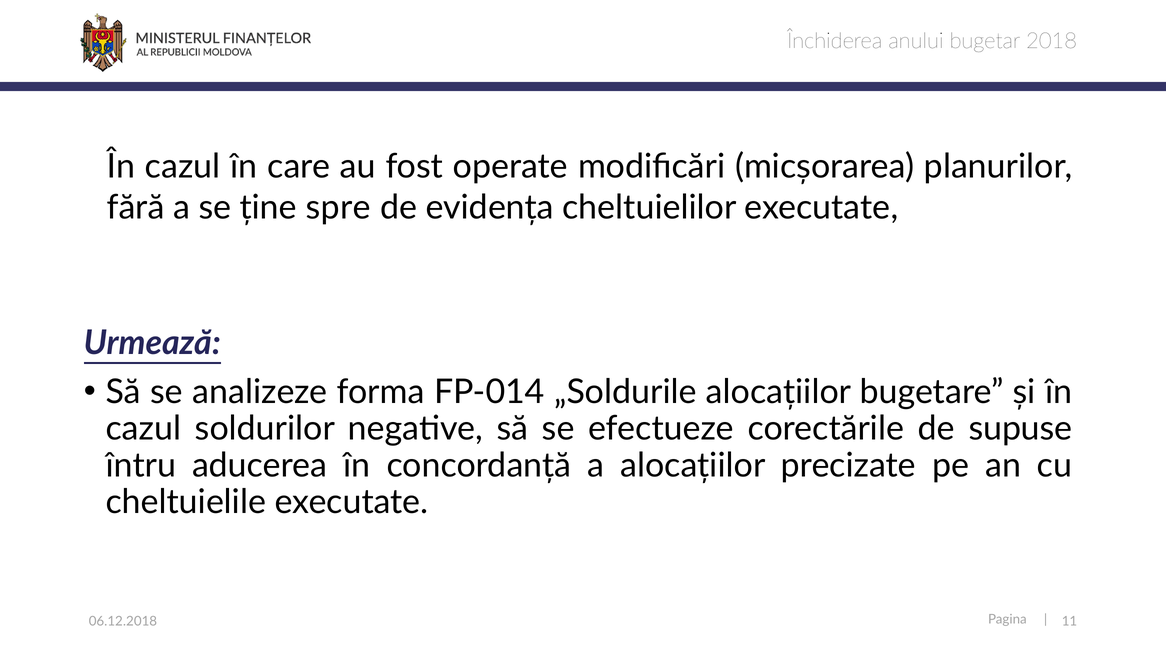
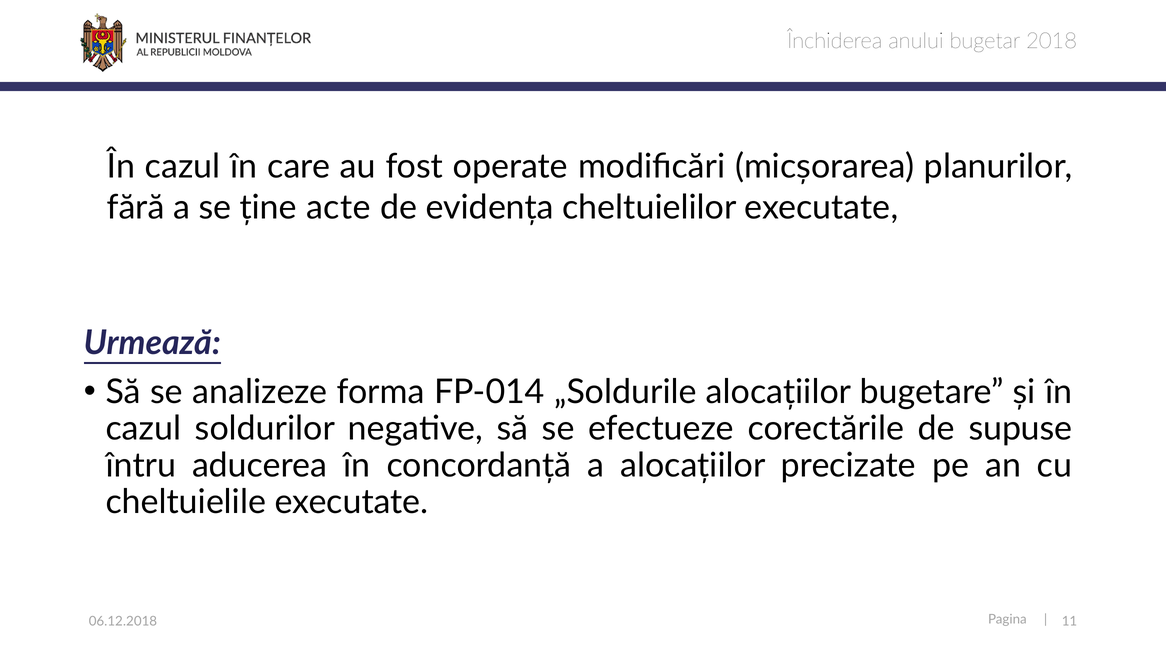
spre: spre -> acte (338, 207)
